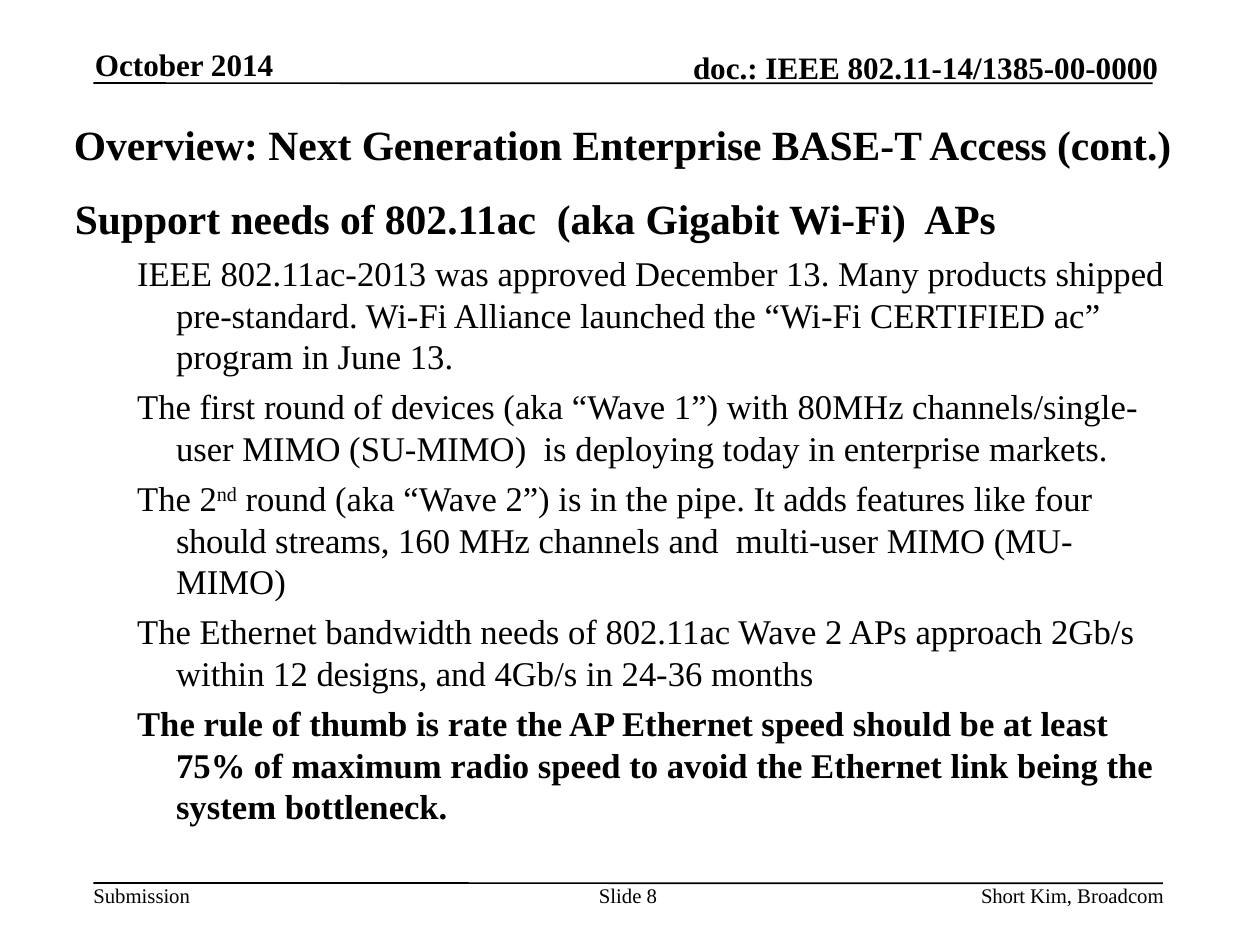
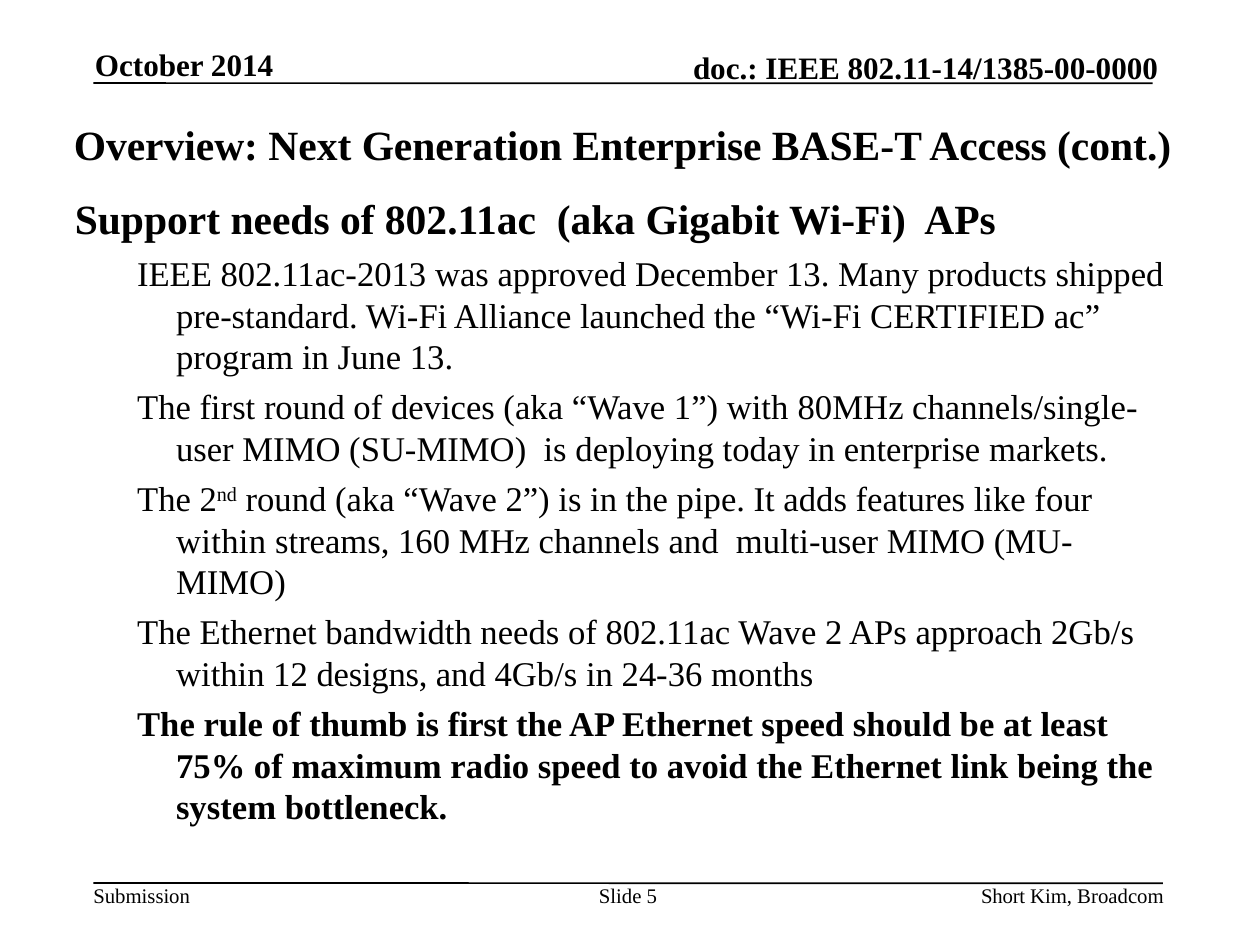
should: should -> within (221, 541)
is rate: rate -> first (478, 725)
8: 8 -> 5 (652, 896)
